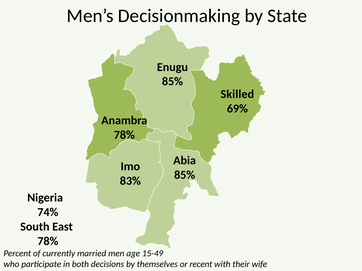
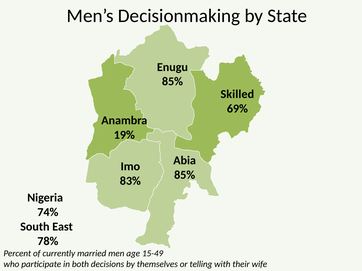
78%: 78% -> 19% (124, 135)
recent: recent -> telling (201, 265)
